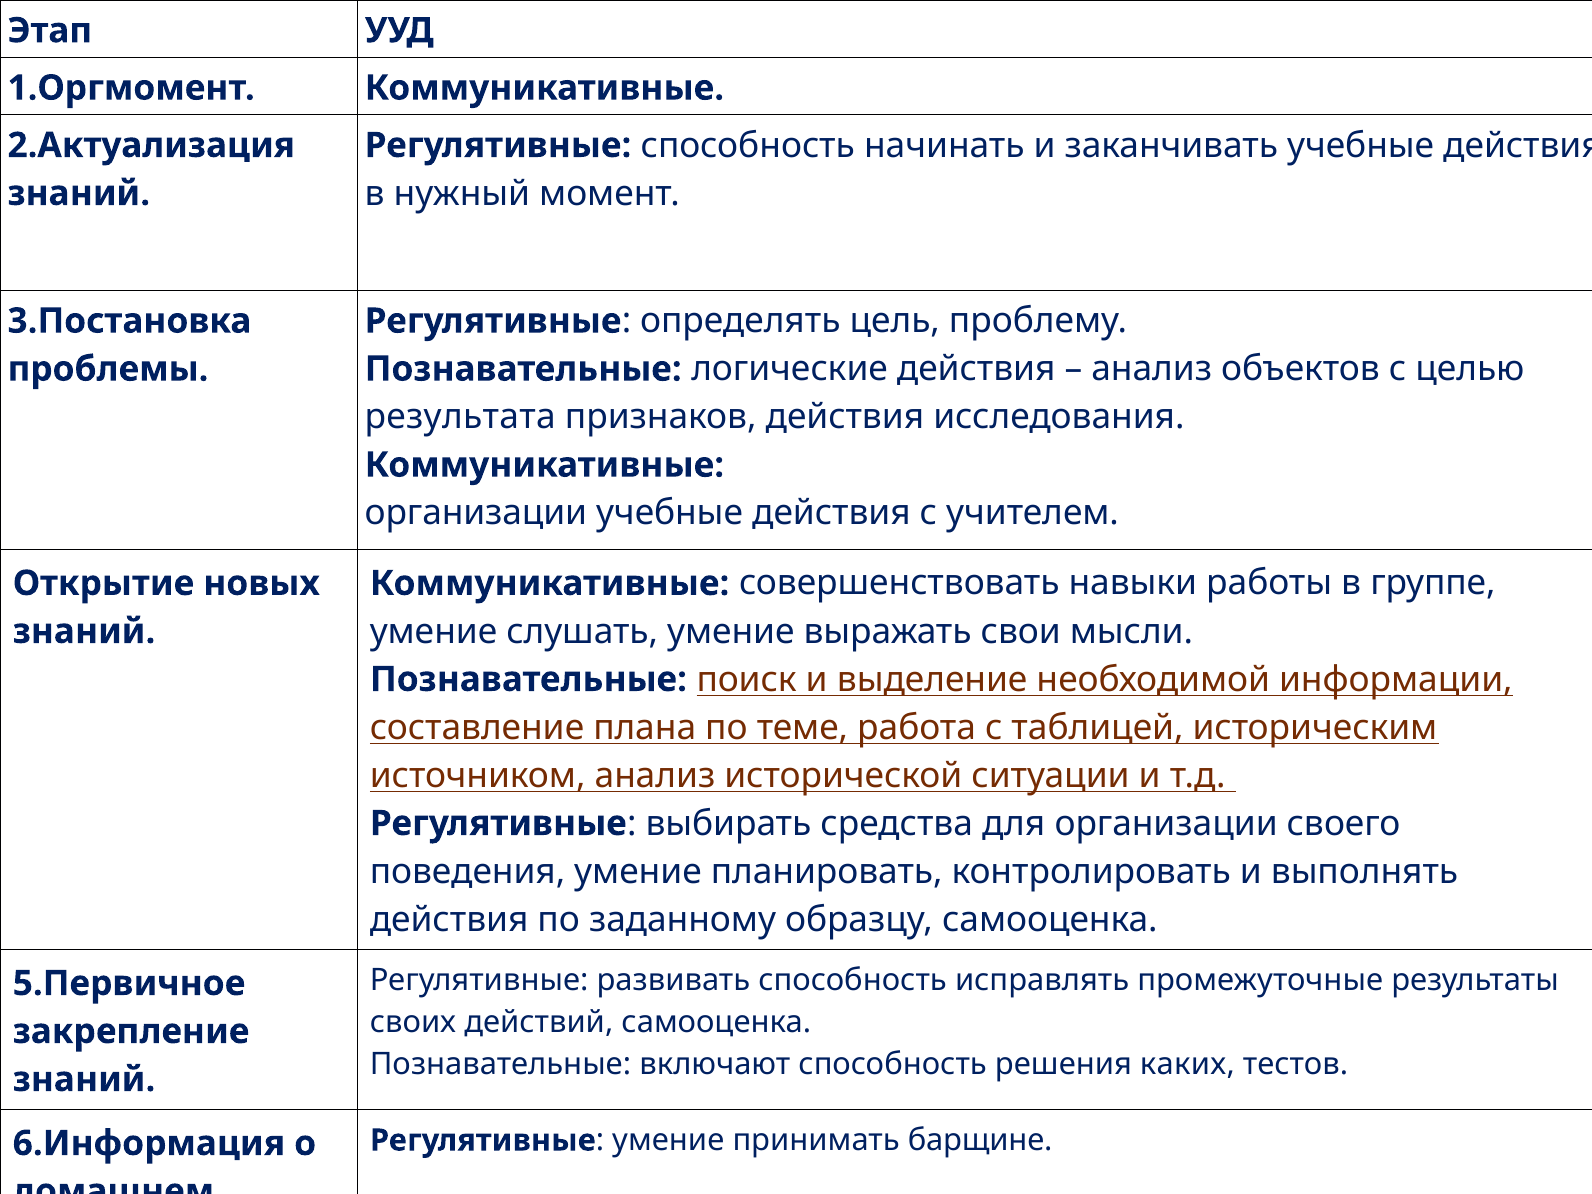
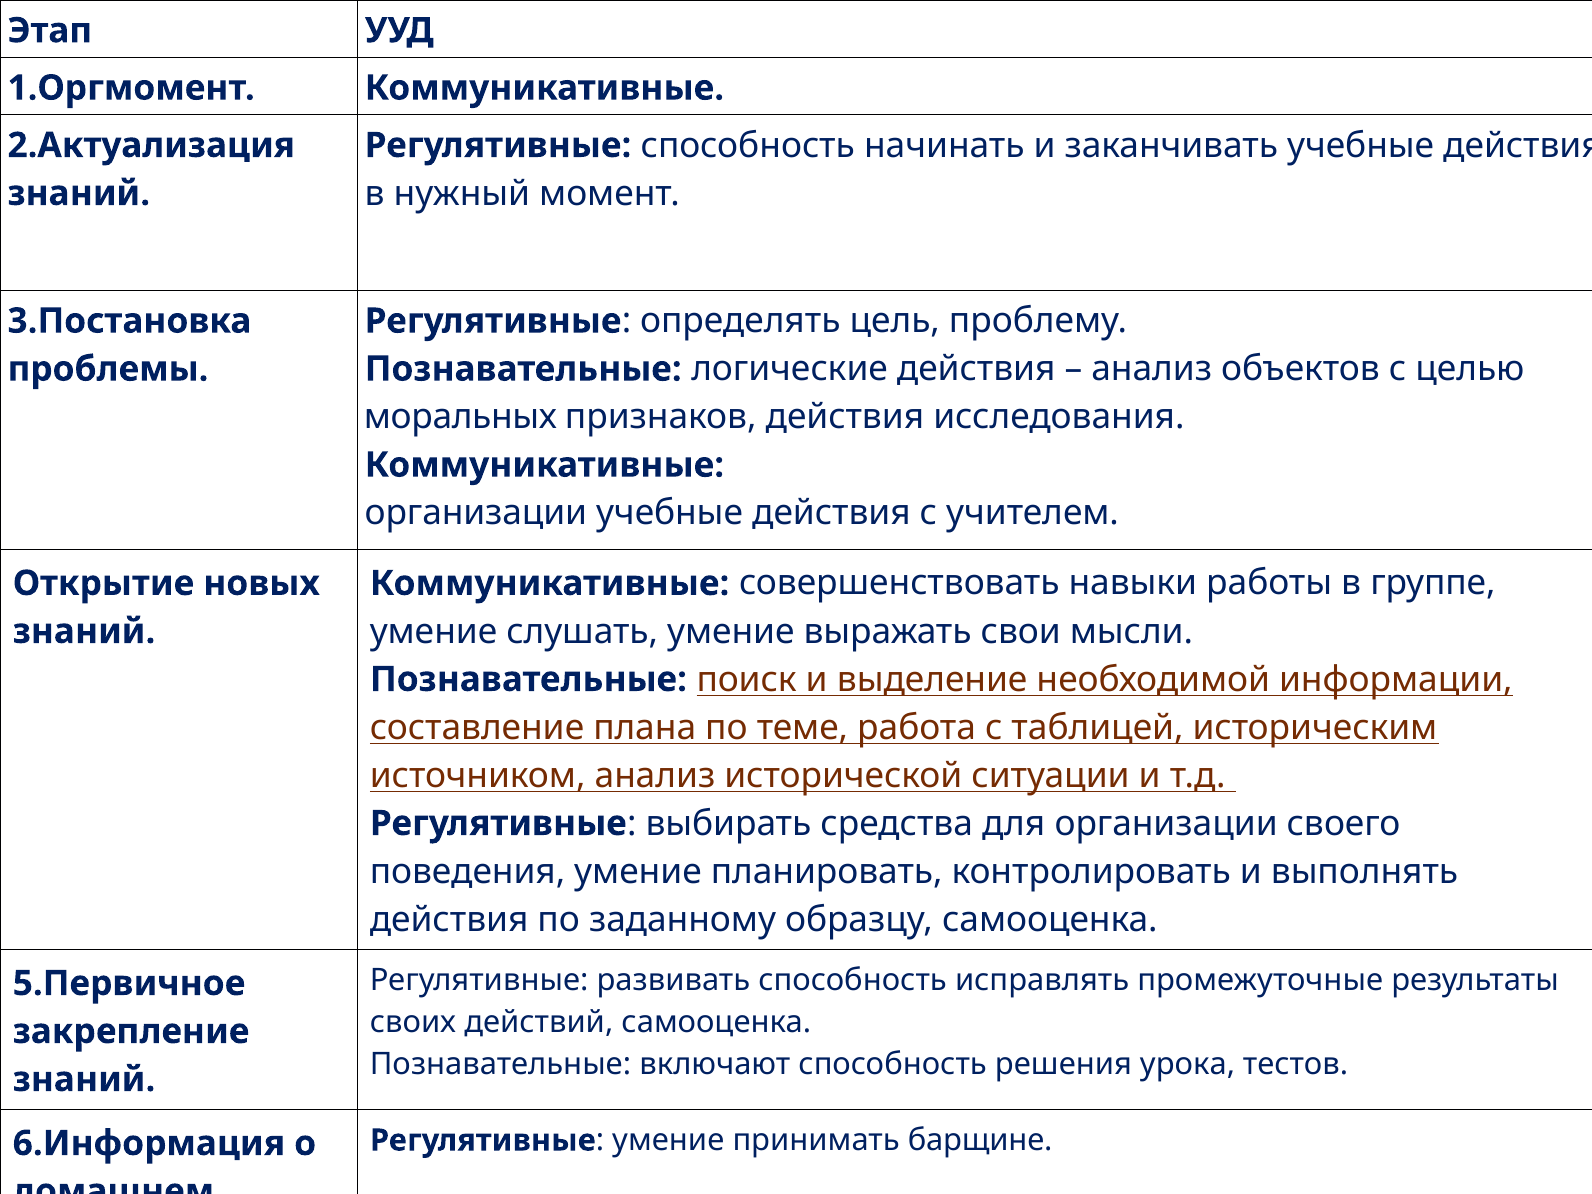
результата: результата -> моральных (460, 417)
каких: каких -> урока (1188, 1065)
